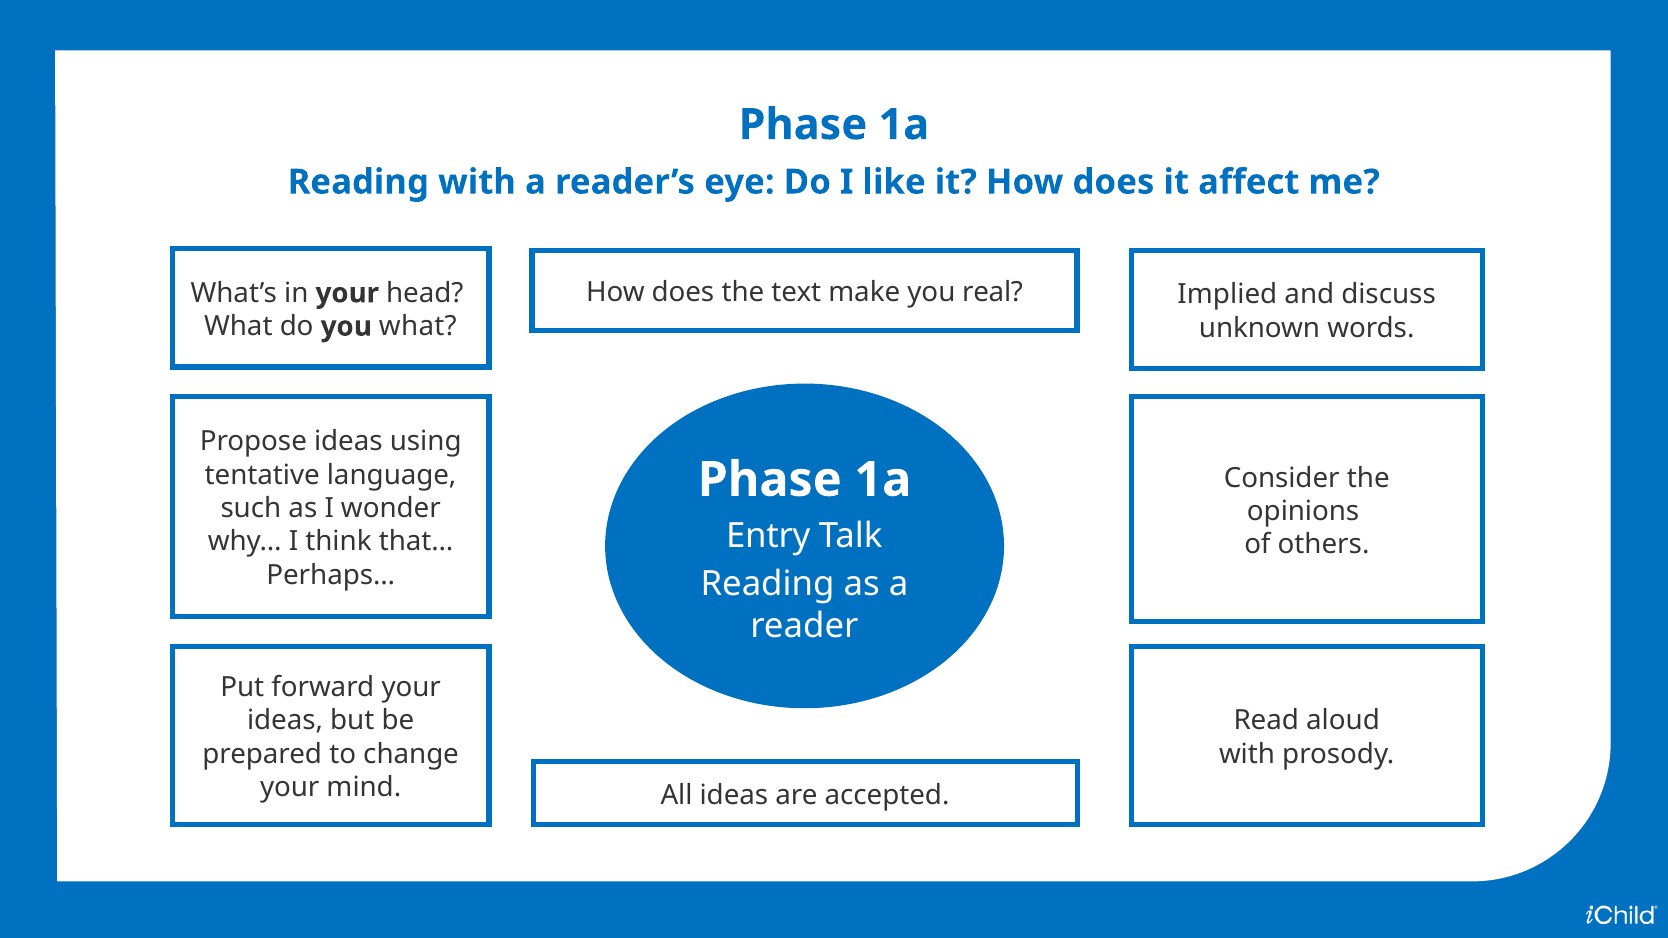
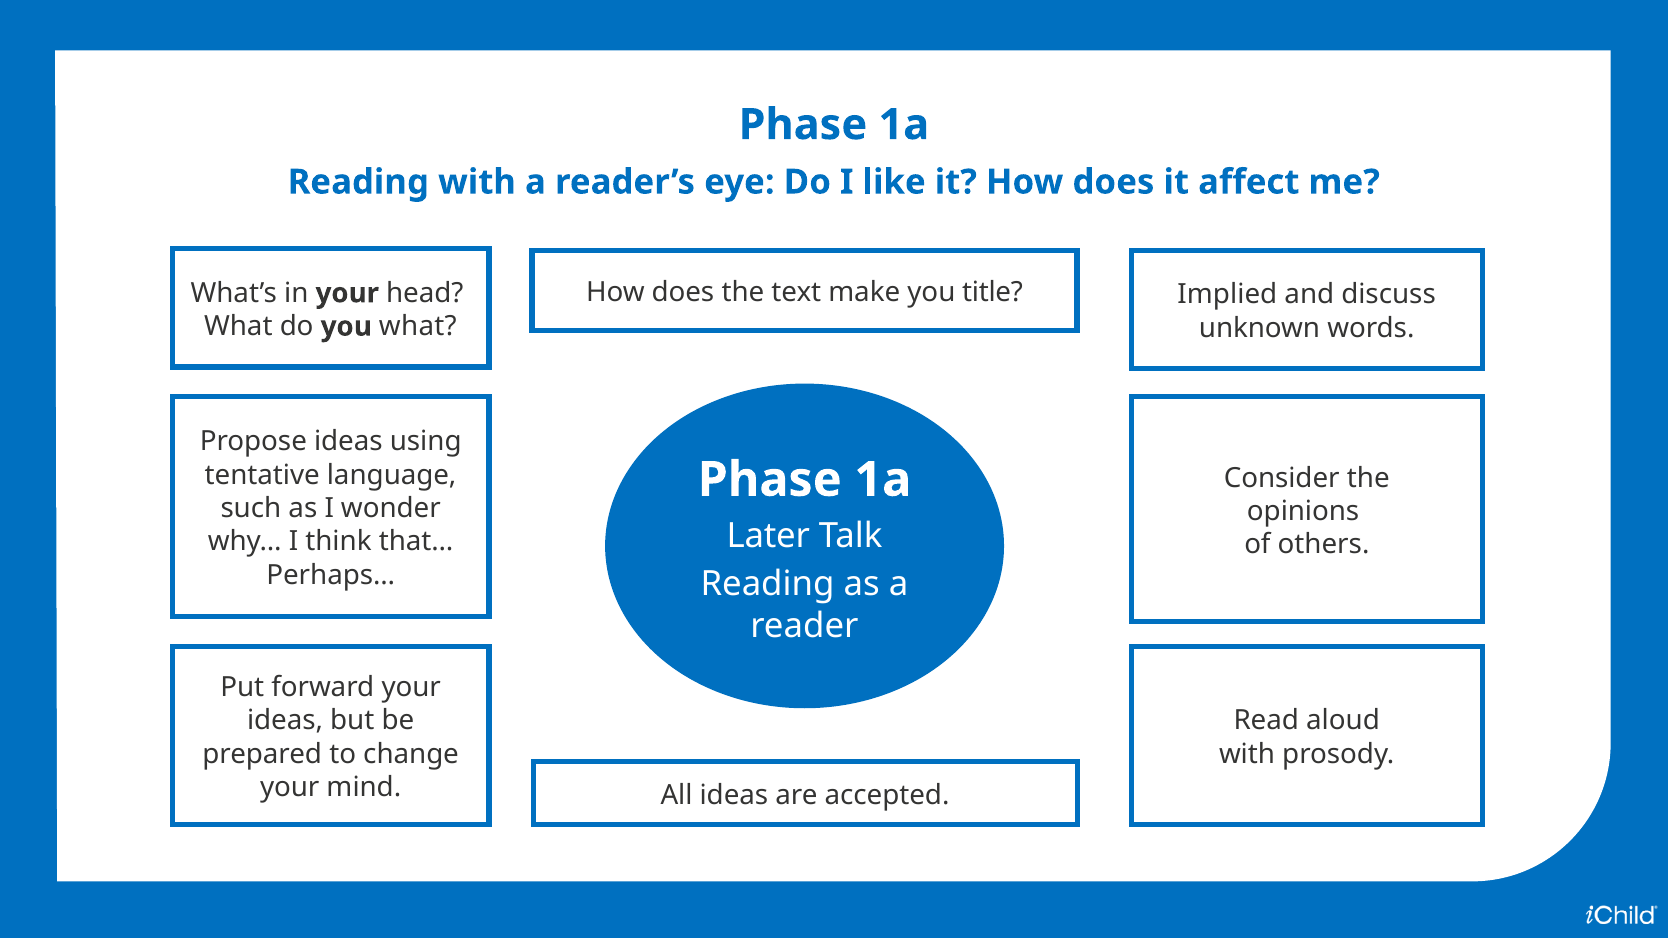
real: real -> title (993, 293)
Entry: Entry -> Later (768, 536)
